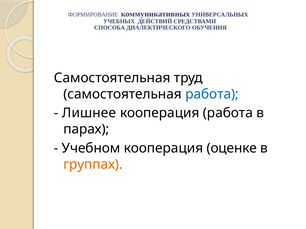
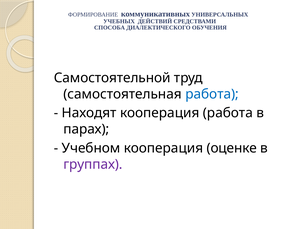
Самостоятельная: Самостоятельная -> Самостоятельной (112, 78)
Лишнее: Лишнее -> Находят (89, 113)
группах colour: orange -> purple (93, 165)
